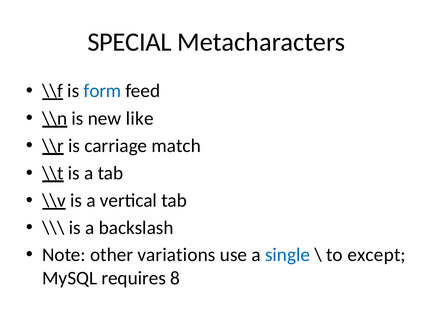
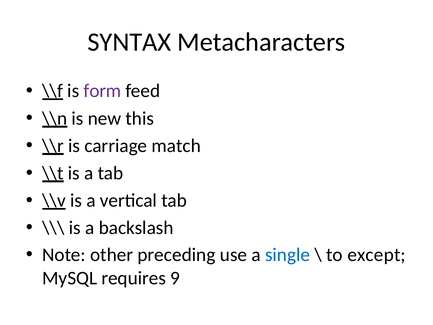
SPECIAL: SPECIAL -> SYNTAX (129, 42)
form colour: blue -> purple (102, 91)
like: like -> this (140, 118)
variations: variations -> preceding (176, 255)
8: 8 -> 9 (175, 278)
